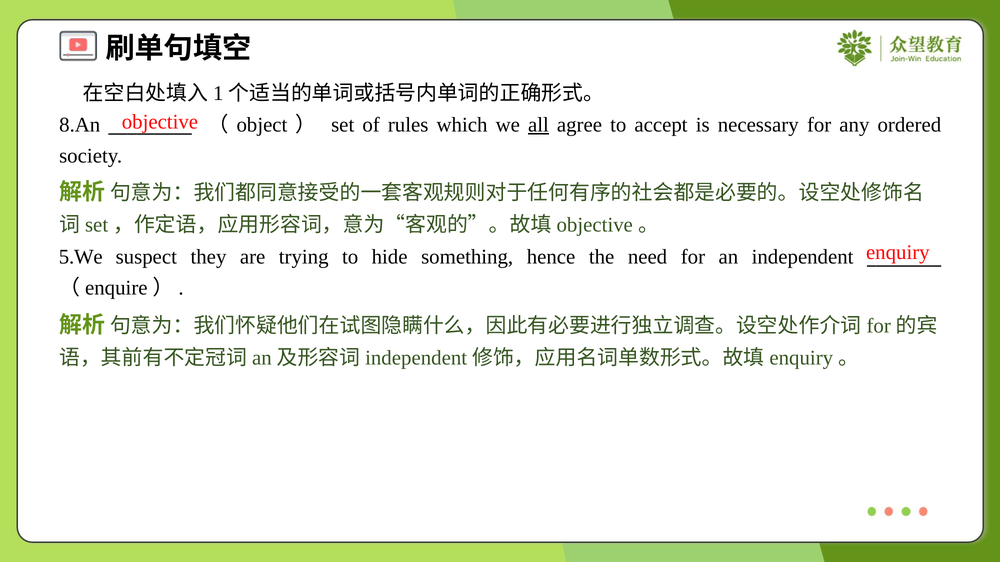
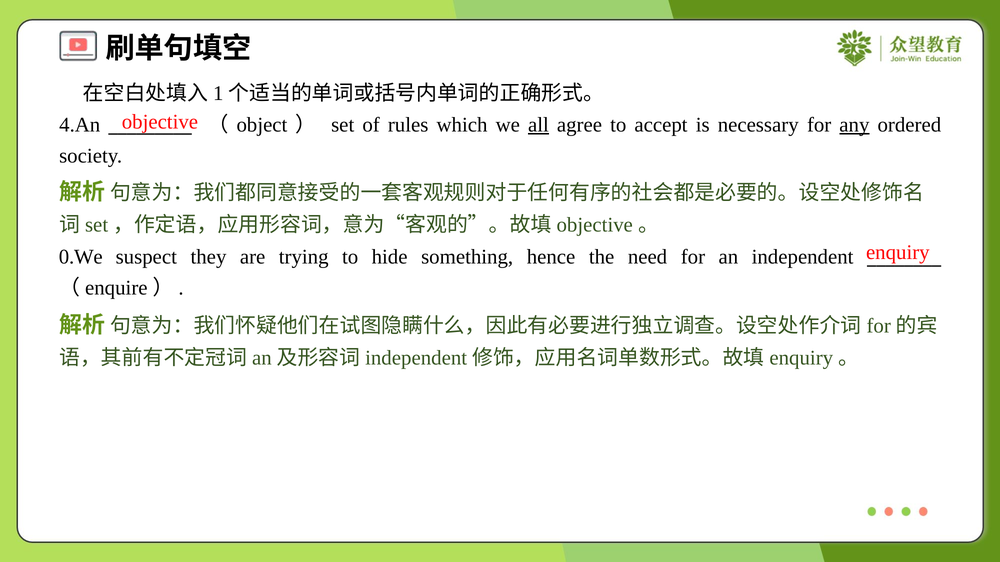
8.An: 8.An -> 4.An (80, 125)
any underline: none -> present (854, 125)
5.We: 5.We -> 0.We (81, 257)
